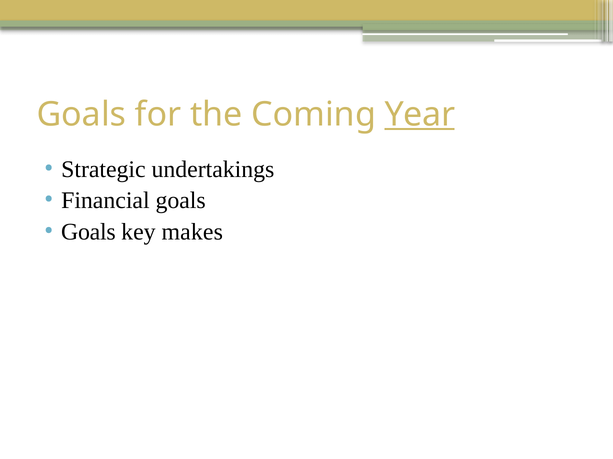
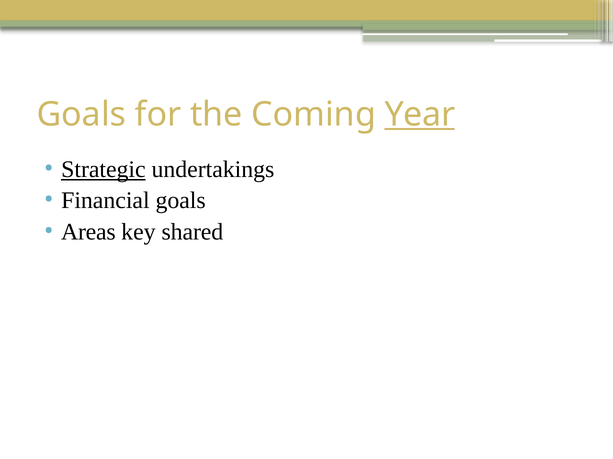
Strategic underline: none -> present (103, 170)
Goals: Goals -> Areas (88, 232)
makes: makes -> shared (192, 232)
